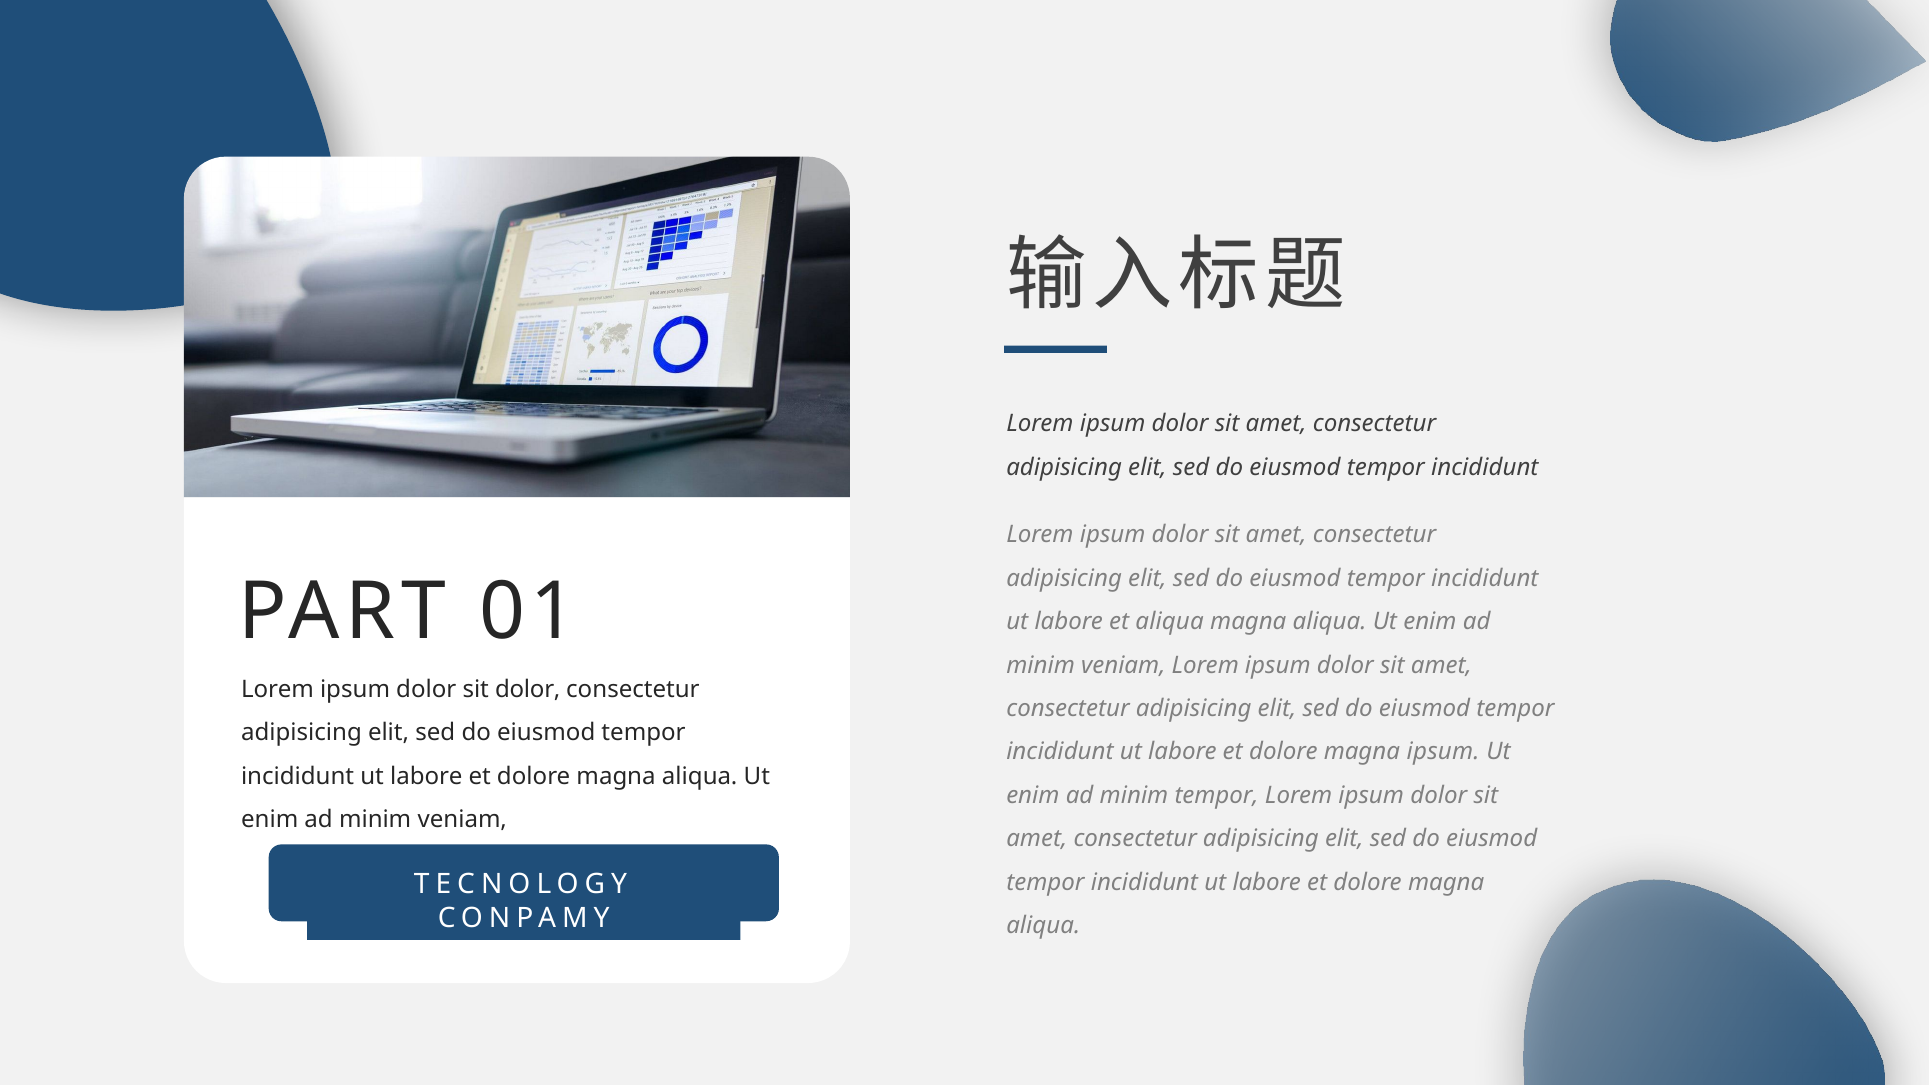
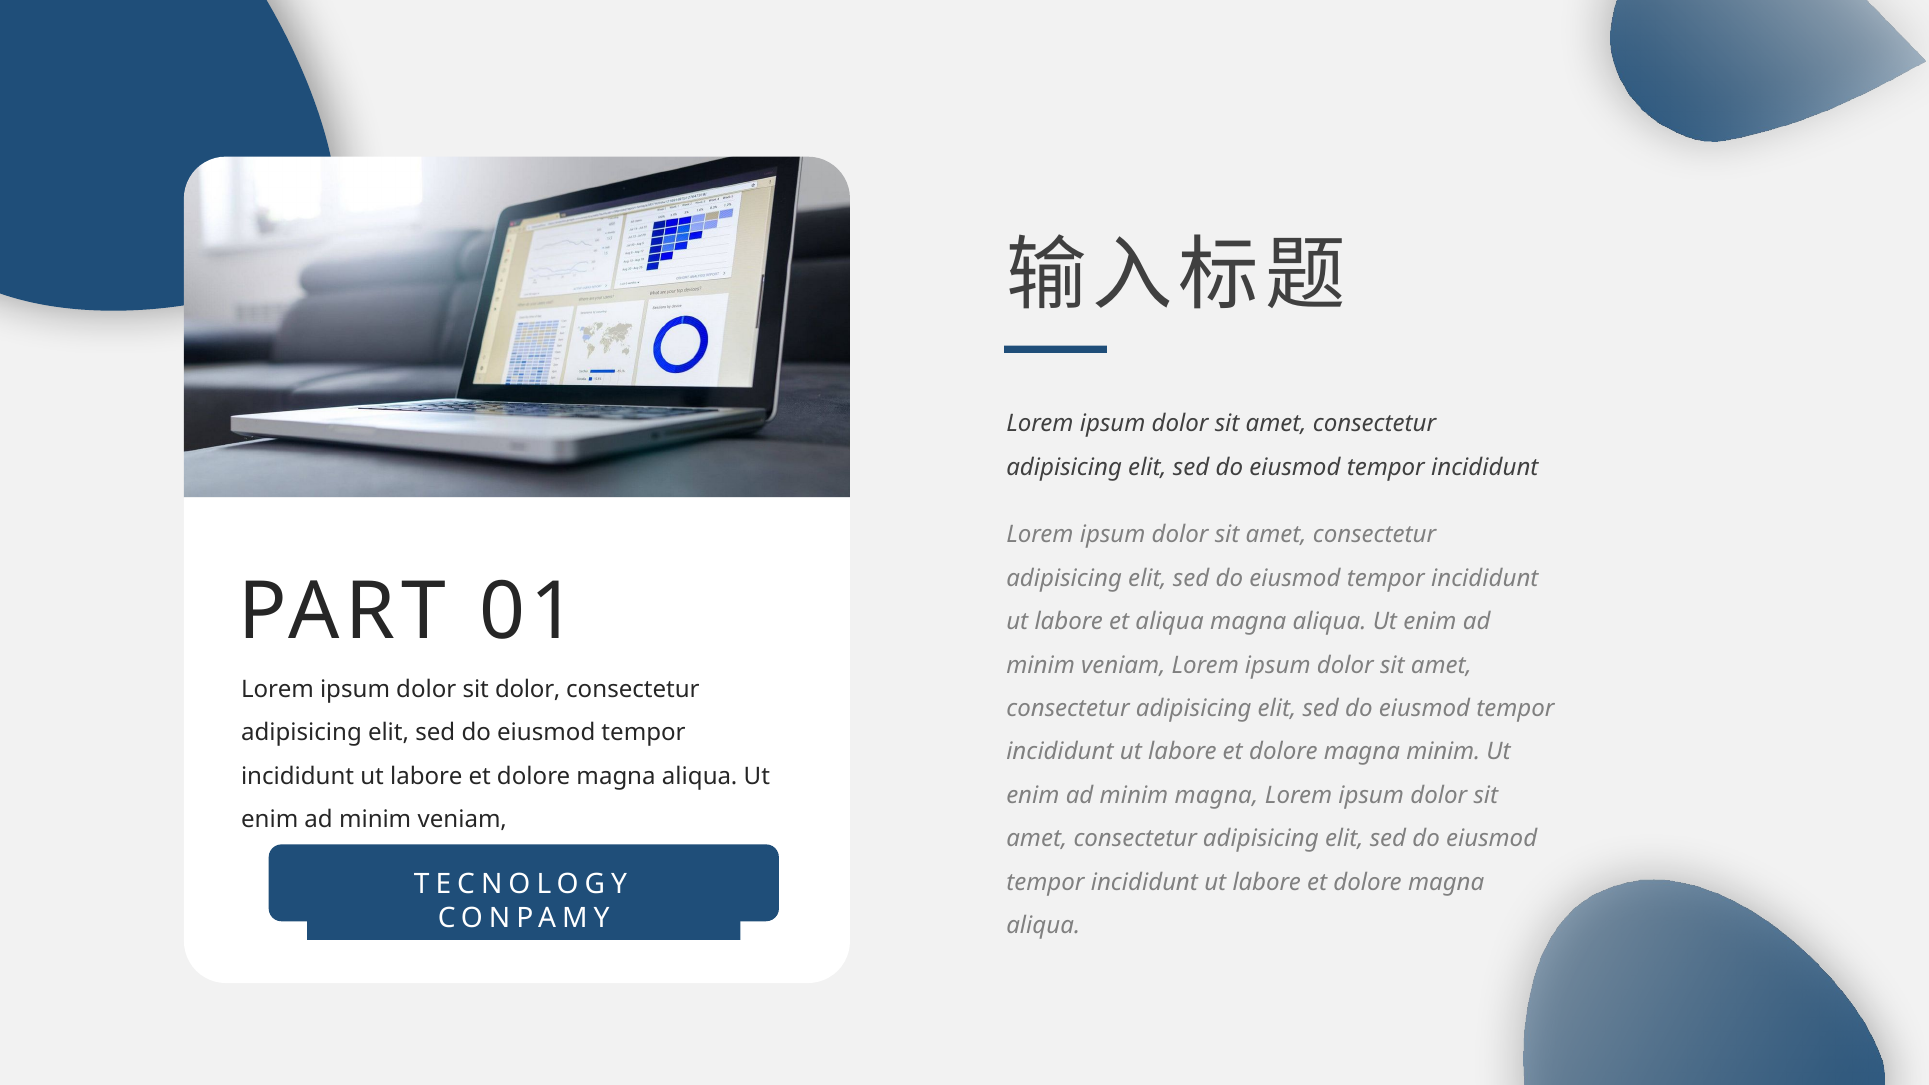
magna ipsum: ipsum -> minim (1443, 752)
minim tempor: tempor -> magna (1216, 795)
